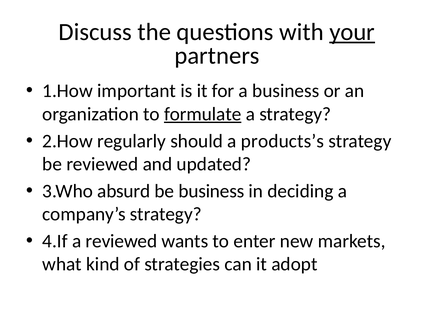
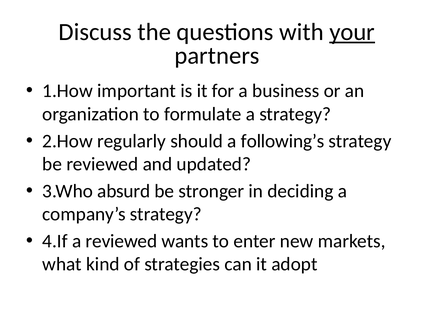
formulate underline: present -> none (203, 114)
products’s: products’s -> following’s (283, 141)
be business: business -> stronger (211, 191)
